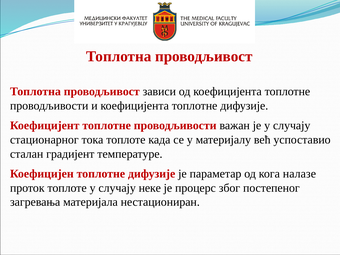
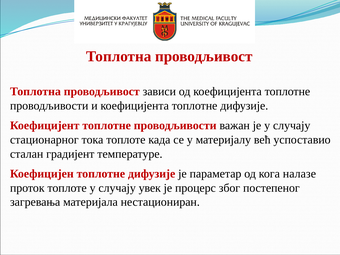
неке: неке -> увек (150, 188)
